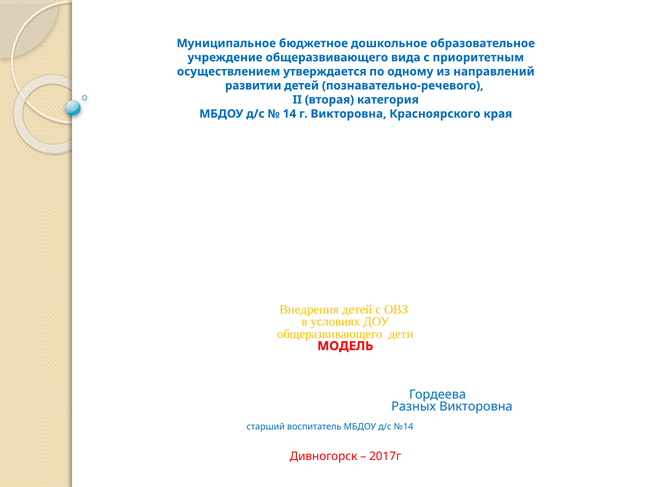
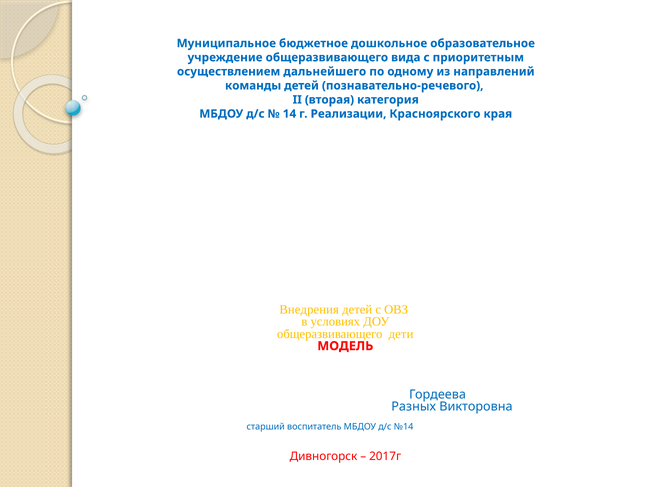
утверждается: утверждается -> дальнейшего (325, 72)
развитии: развитии -> команды (253, 86)
г Викторовна: Викторовна -> Реализации (349, 114)
